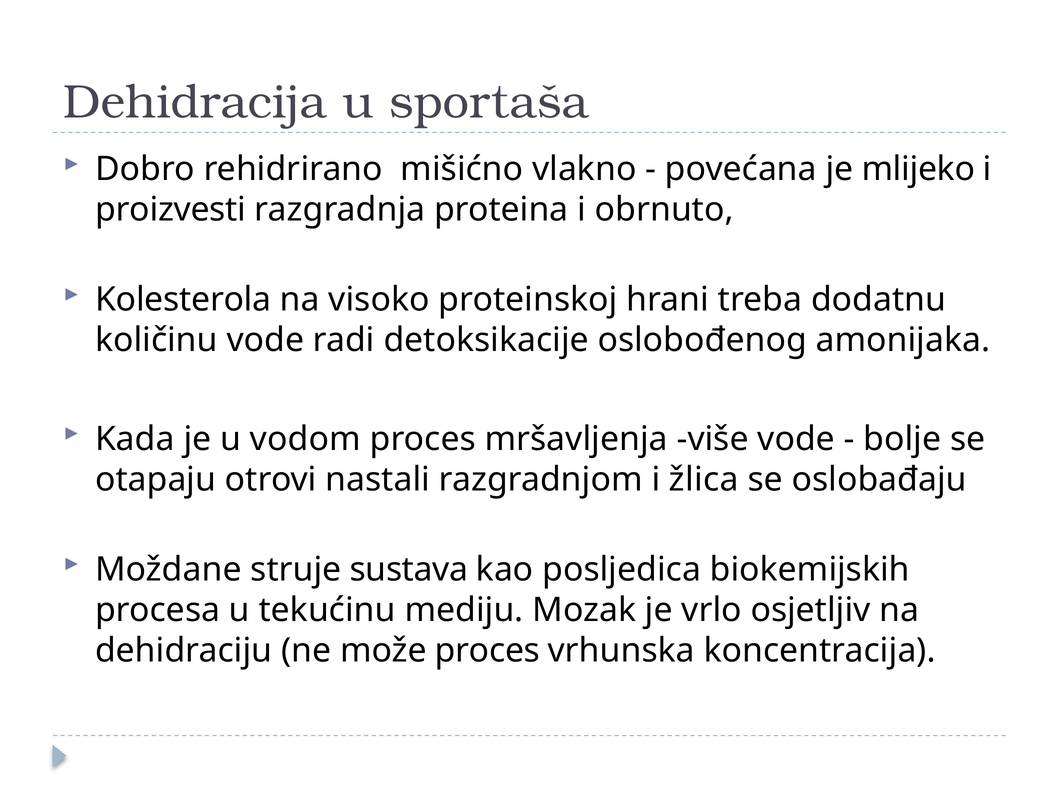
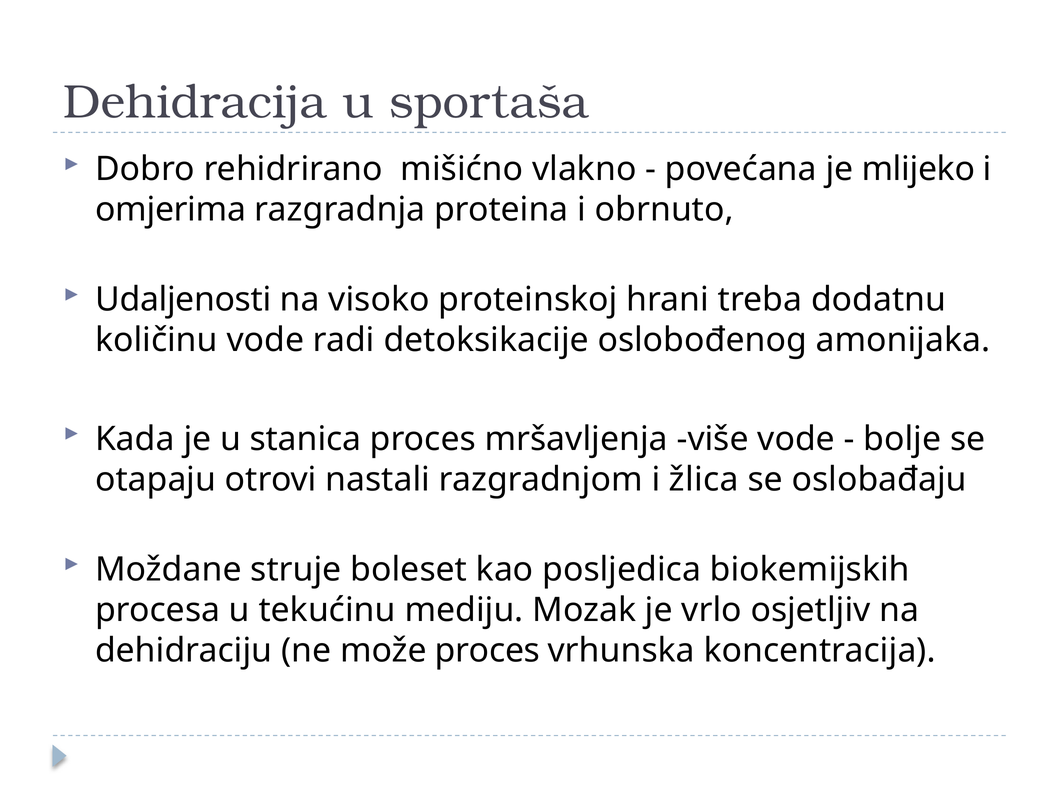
proizvesti: proizvesti -> omjerima (171, 210)
Kolesterola: Kolesterola -> Udaljenosti (183, 300)
vodom: vodom -> stanica (305, 439)
sustava: sustava -> boleset (409, 570)
